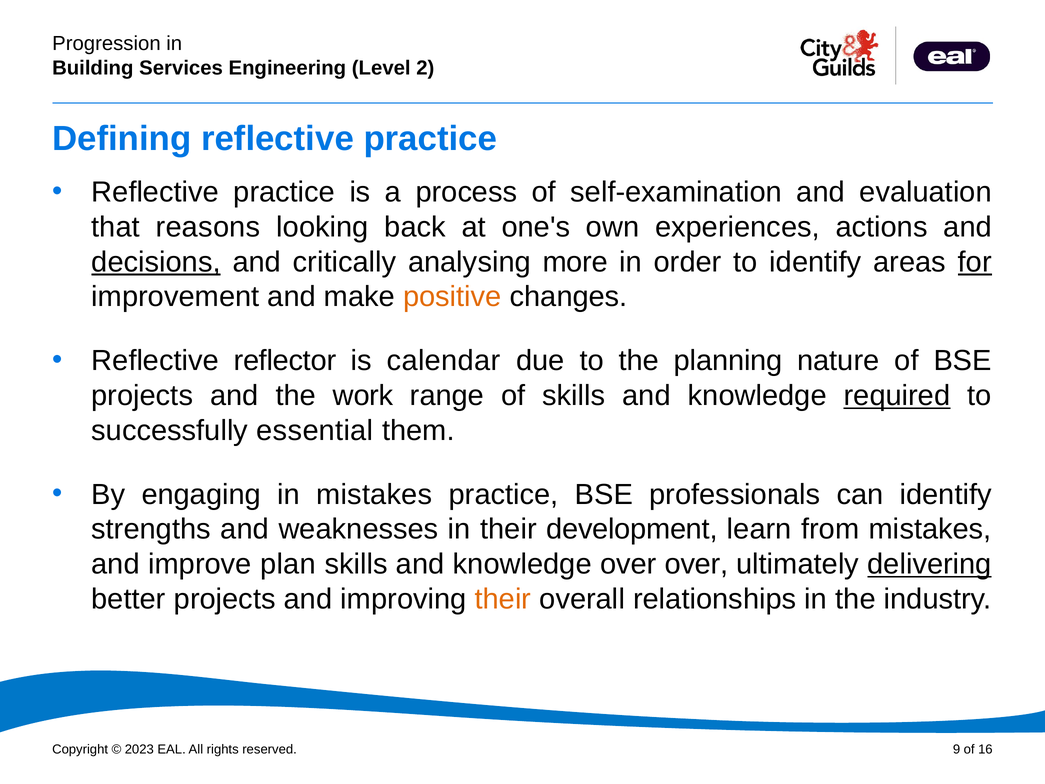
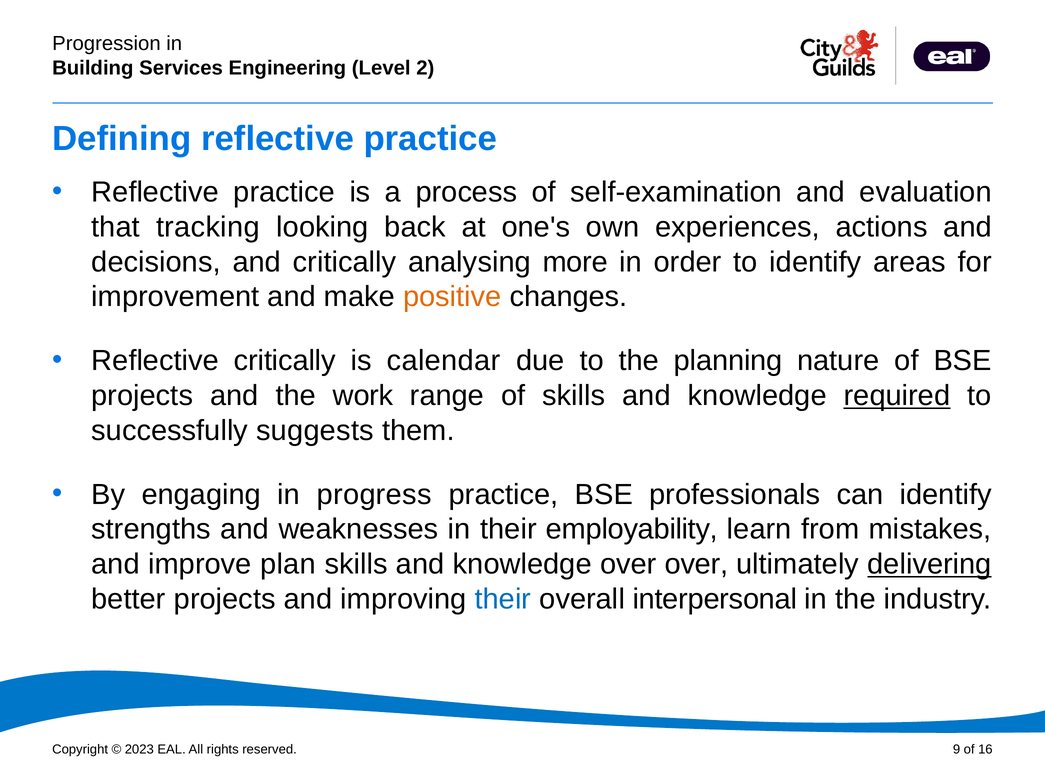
reasons: reasons -> tracking (208, 227)
decisions underline: present -> none (156, 262)
for underline: present -> none (975, 262)
Reflective reflector: reflector -> critically (285, 361)
essential: essential -> suggests (315, 430)
in mistakes: mistakes -> progress (374, 494)
development: development -> employability (632, 529)
their colour: orange -> blue (503, 599)
relationships: relationships -> interpersonal (715, 599)
